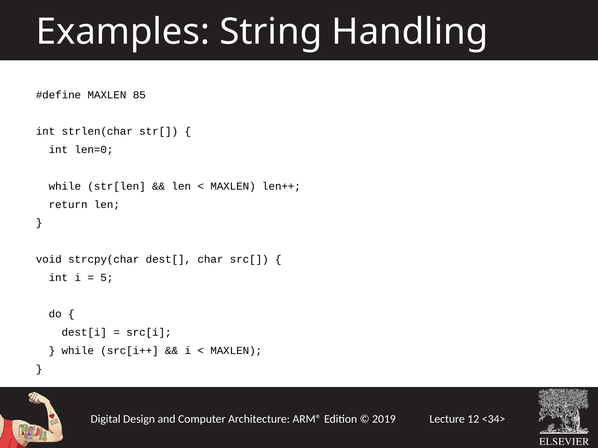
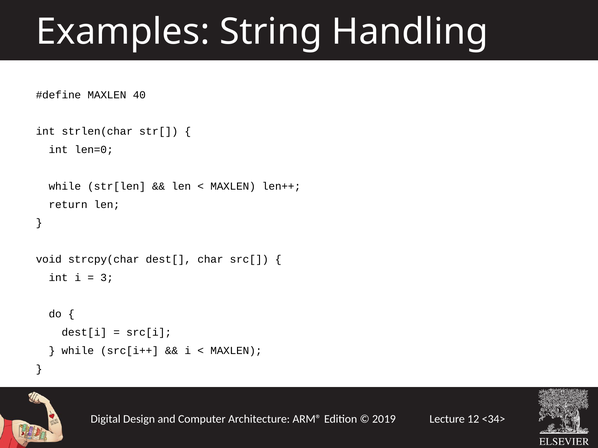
85: 85 -> 40 (139, 95)
5: 5 -> 3 (107, 278)
